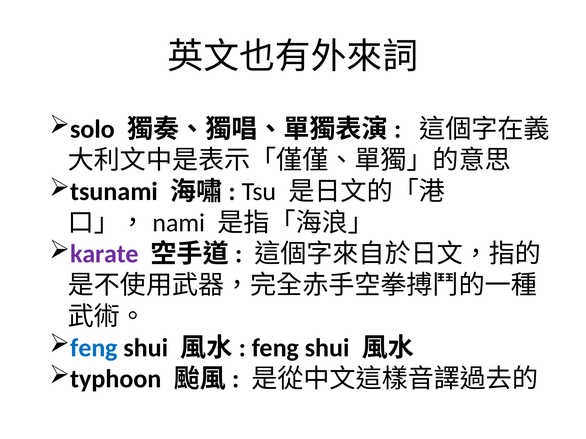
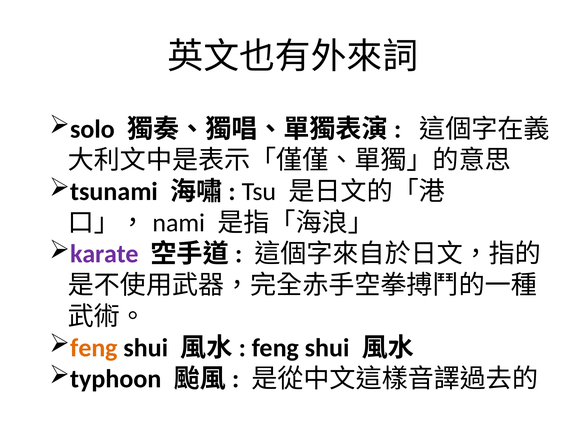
feng colour: blue -> orange (94, 348)
